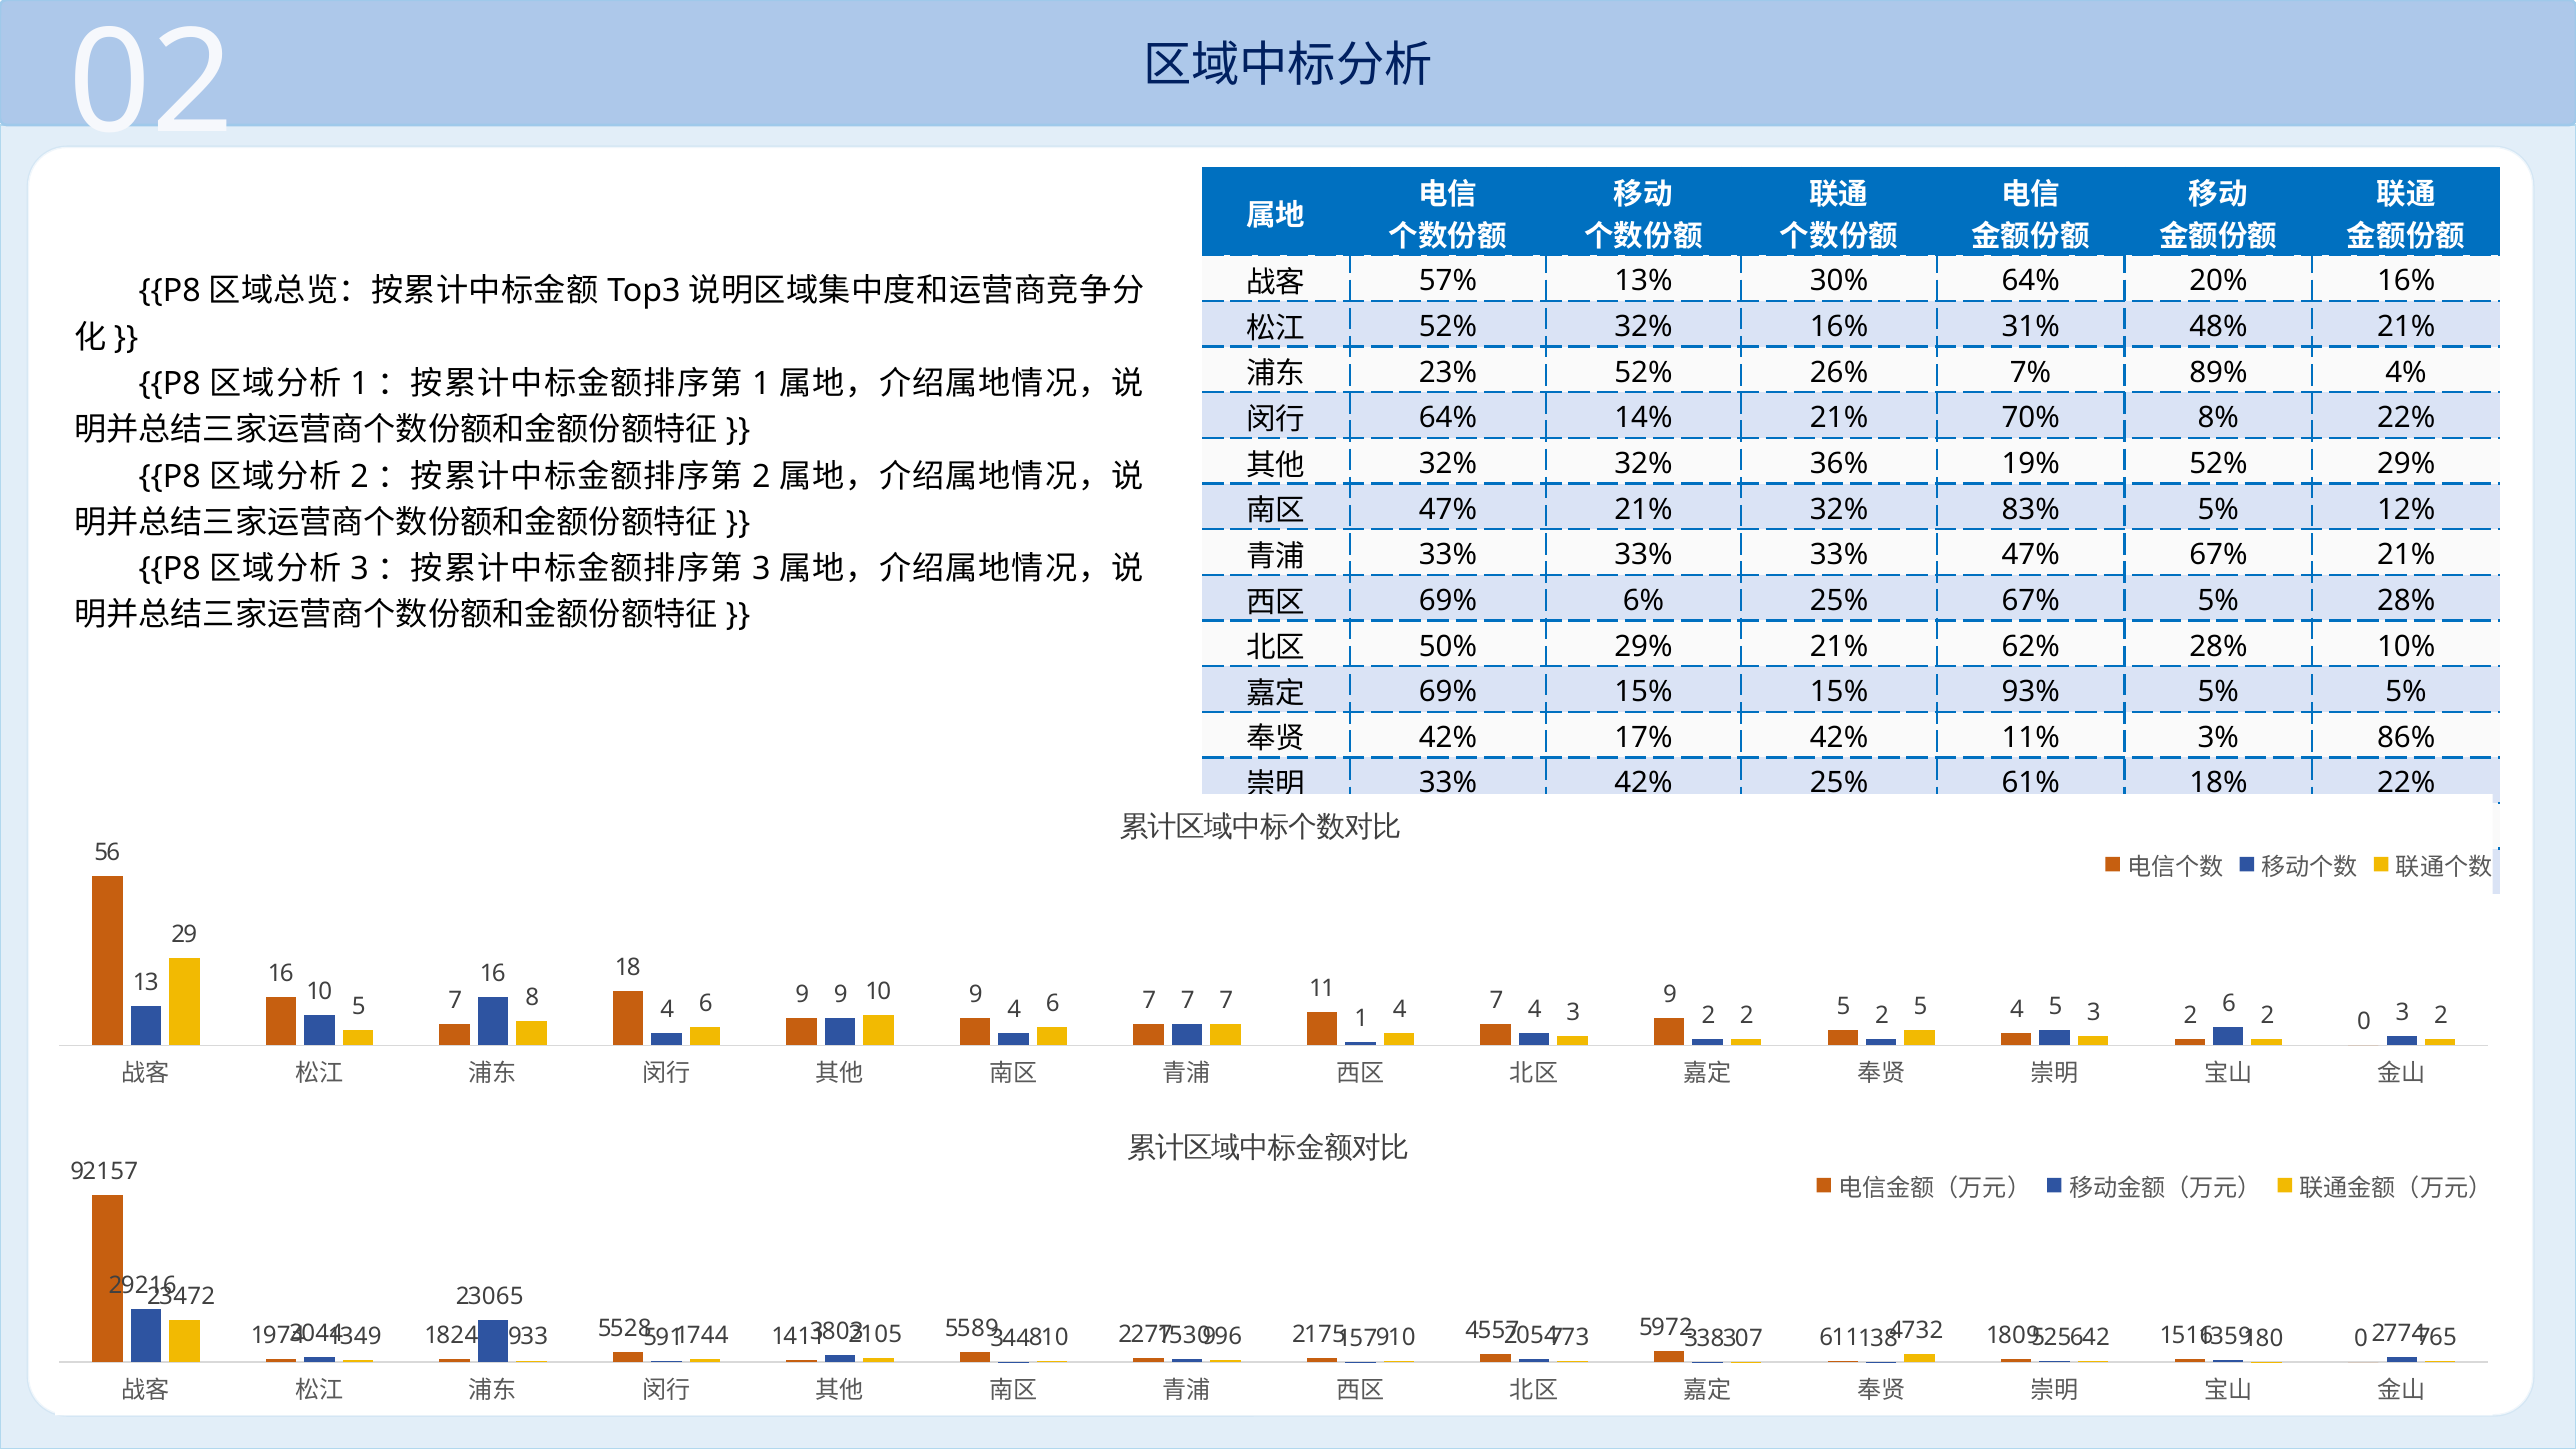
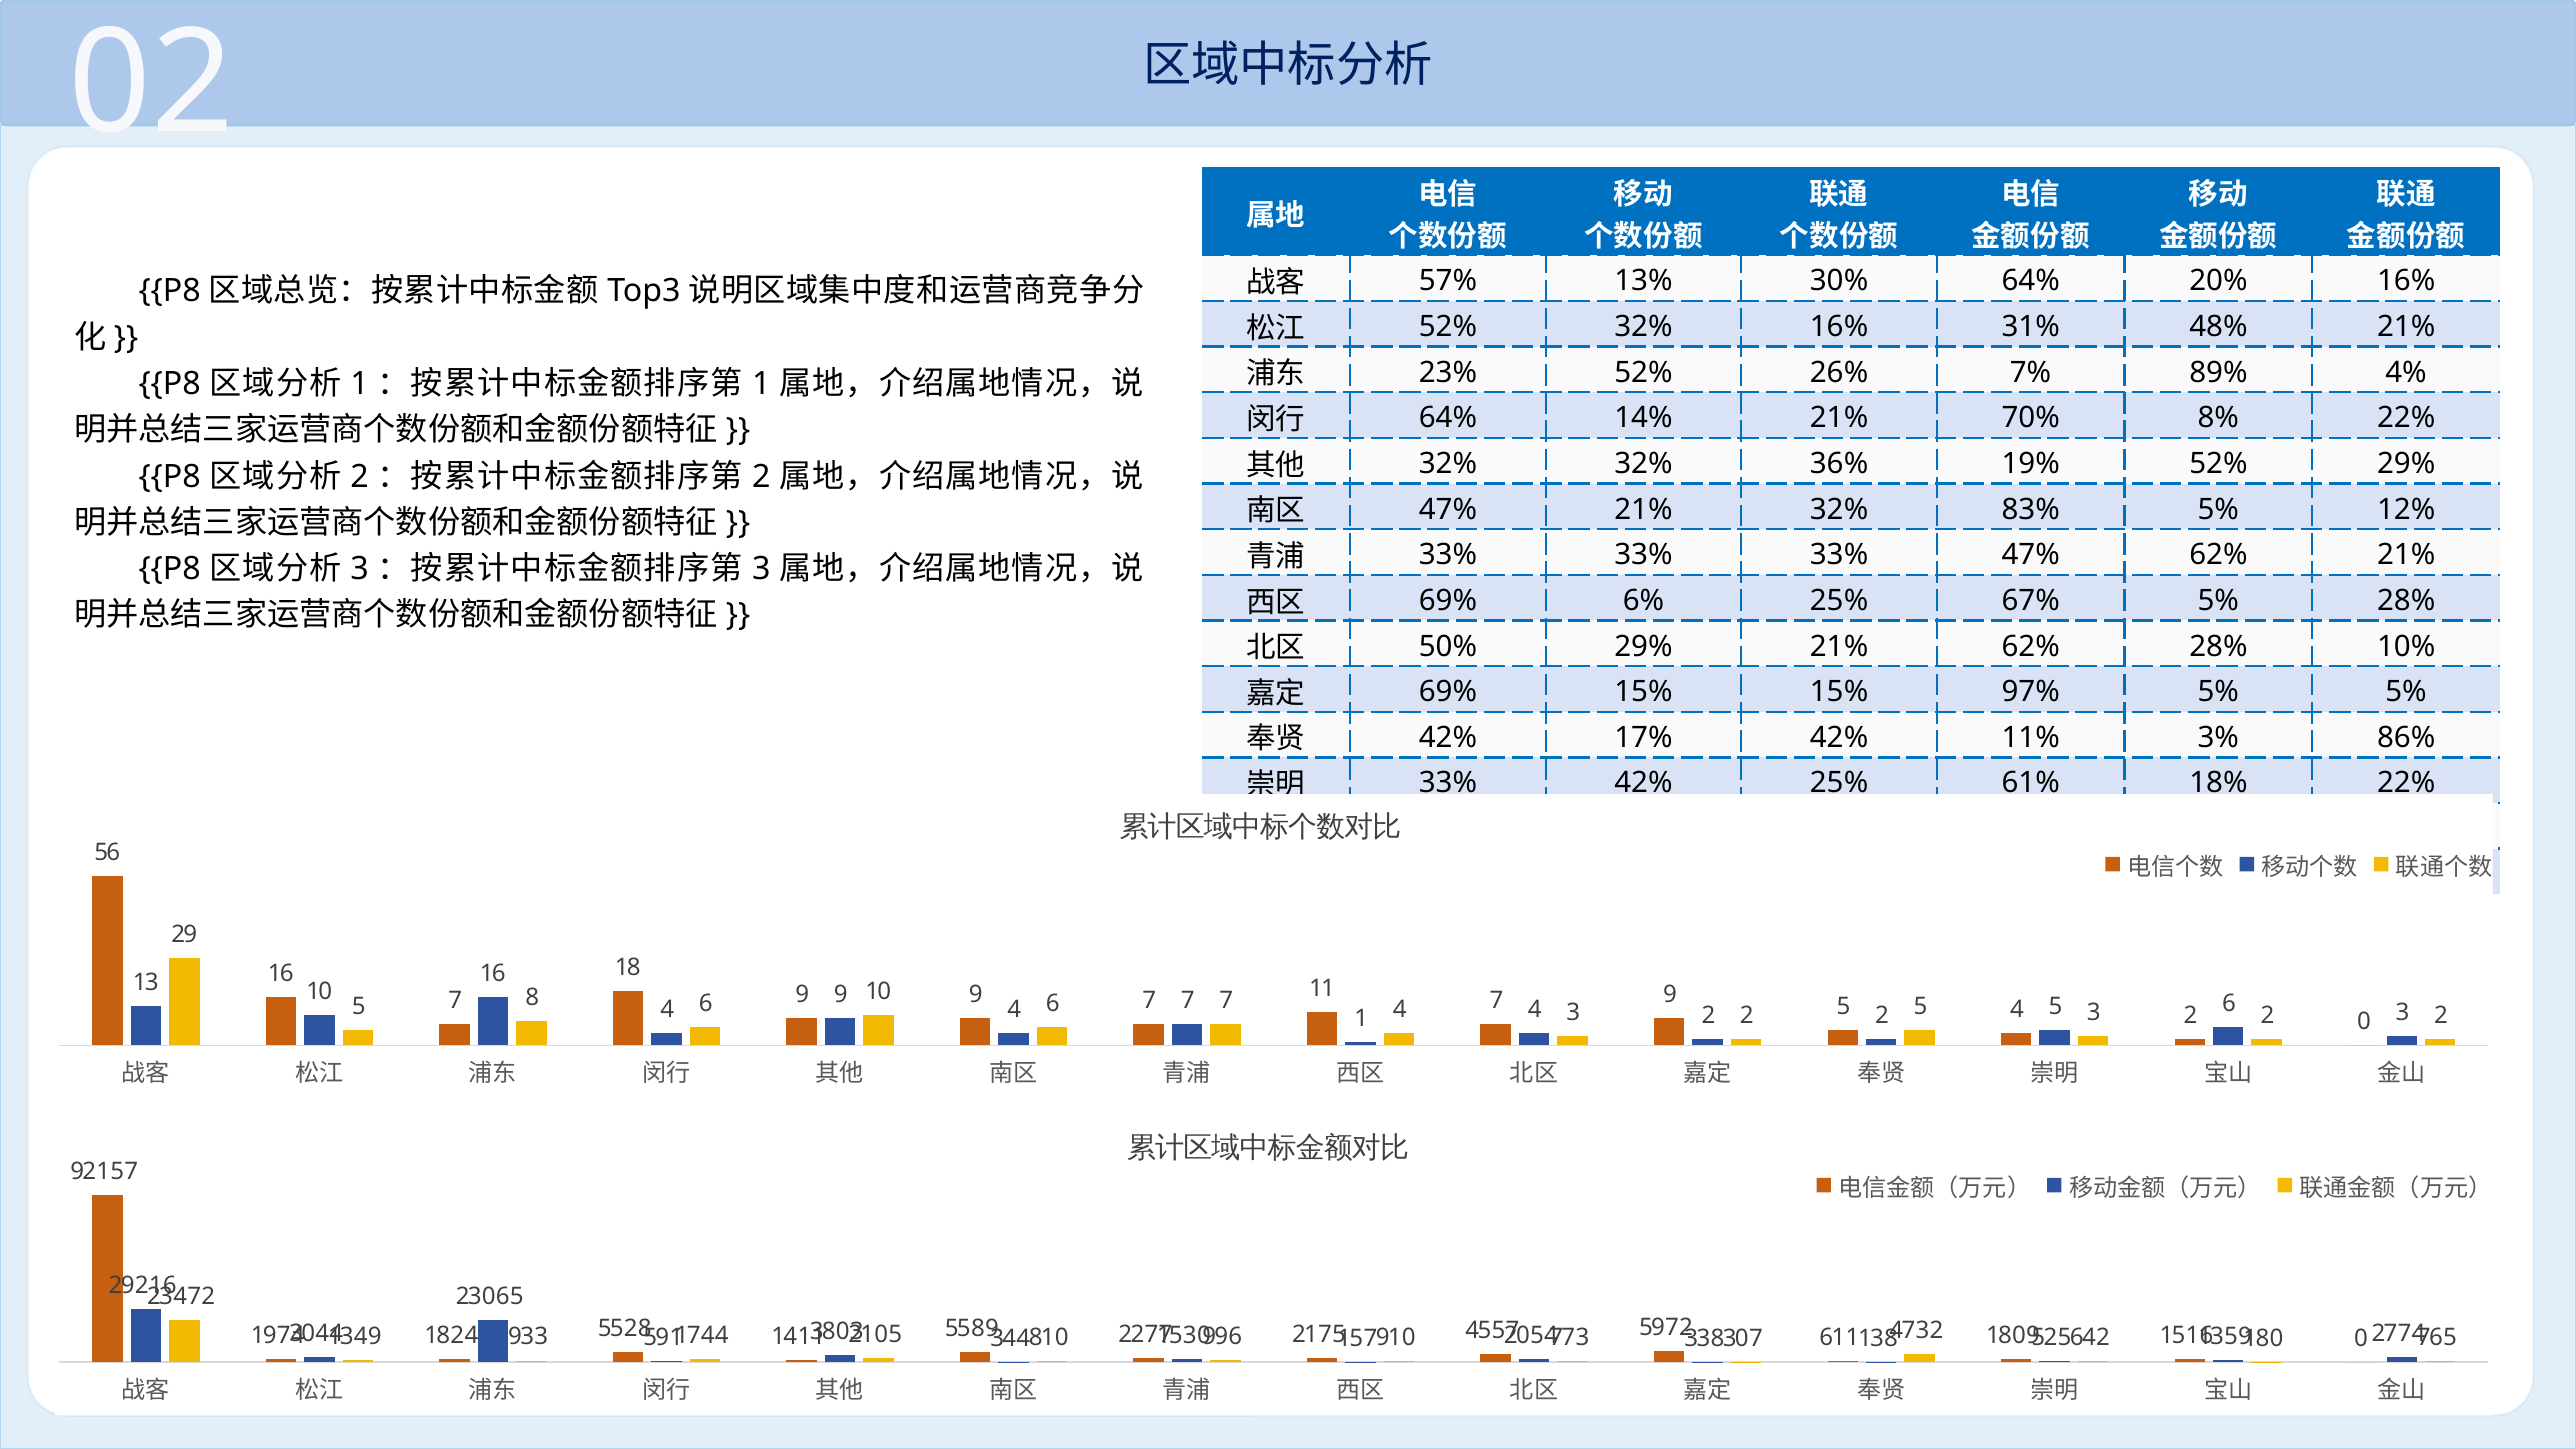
47% 67%: 67% -> 62% (2218, 555)
93%: 93% -> 97% (2031, 692)
